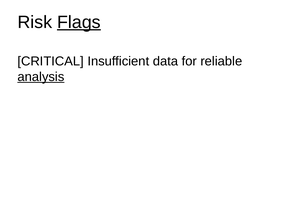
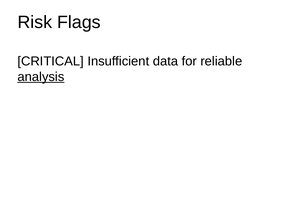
Flags underline: present -> none (79, 22)
